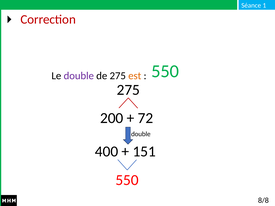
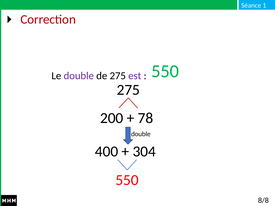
est colour: orange -> purple (135, 76)
72: 72 -> 78 (145, 118)
151: 151 -> 304 (144, 152)
